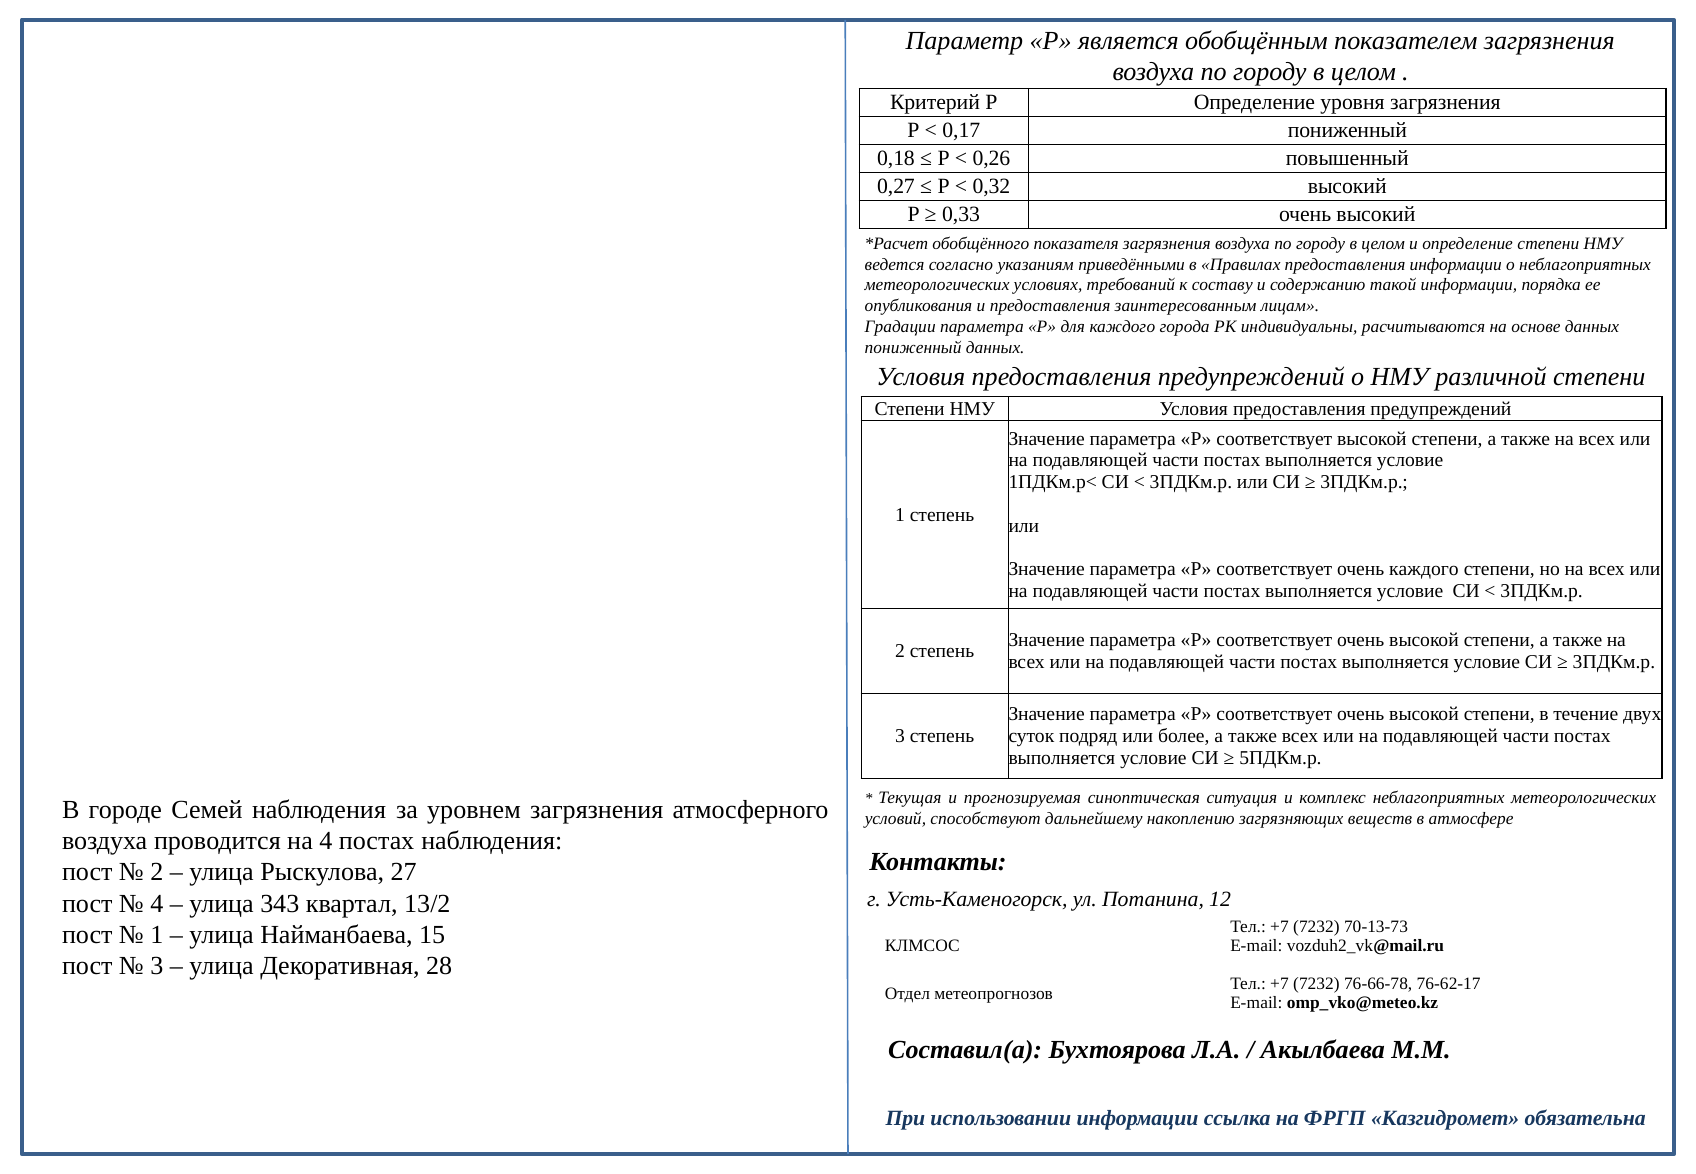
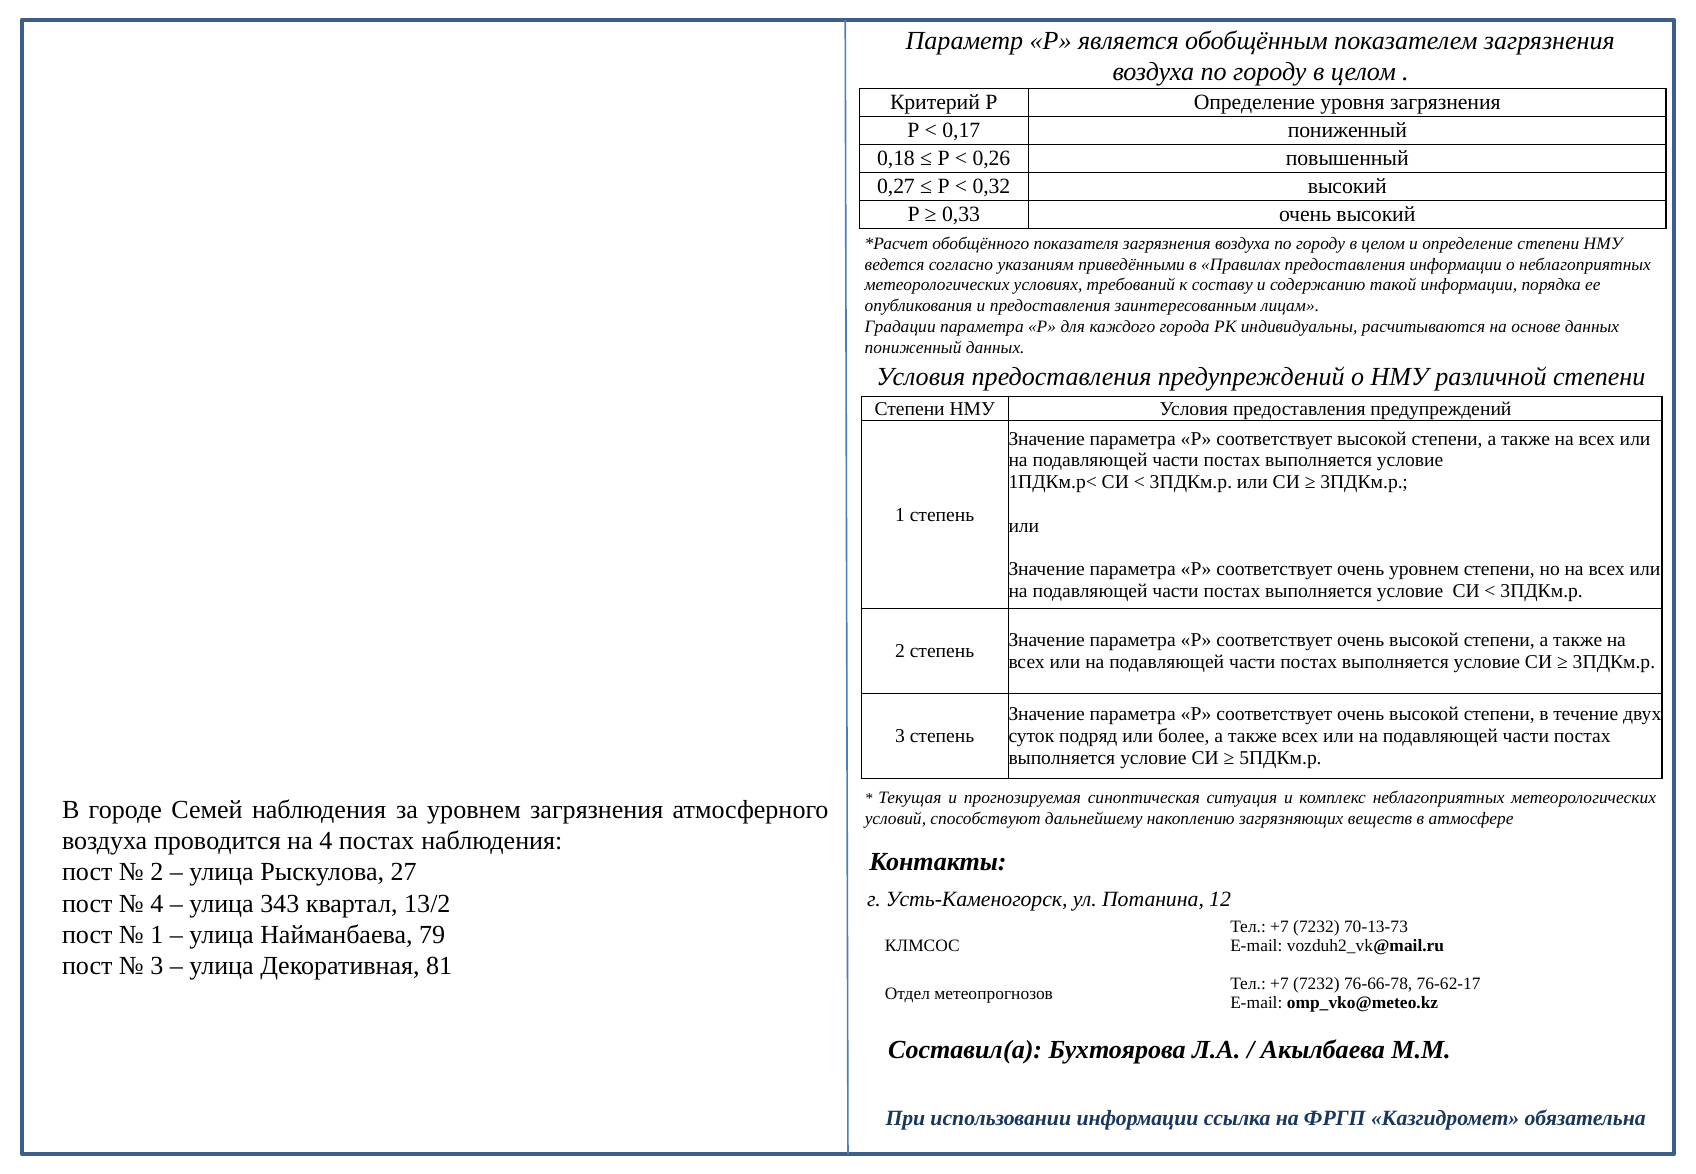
очень каждого: каждого -> уровнем (1424, 569)
15: 15 -> 79 (432, 935)
28: 28 -> 81 (439, 966)
